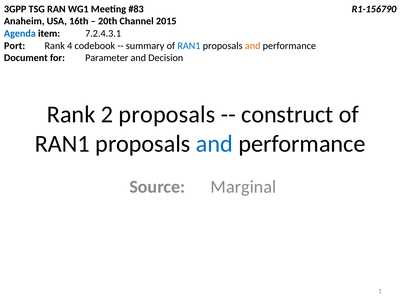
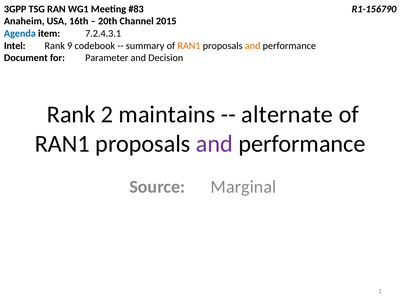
Port: Port -> Intel (15, 46)
4: 4 -> 9 (70, 46)
RAN1 colour: blue -> orange (189, 46)
2 proposals: proposals -> maintains (167, 114)
construct: construct -> alternate (287, 114)
and colour: blue -> purple (214, 143)
